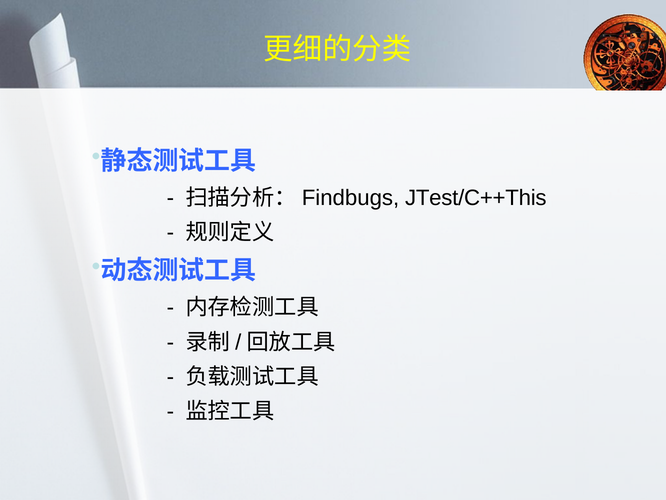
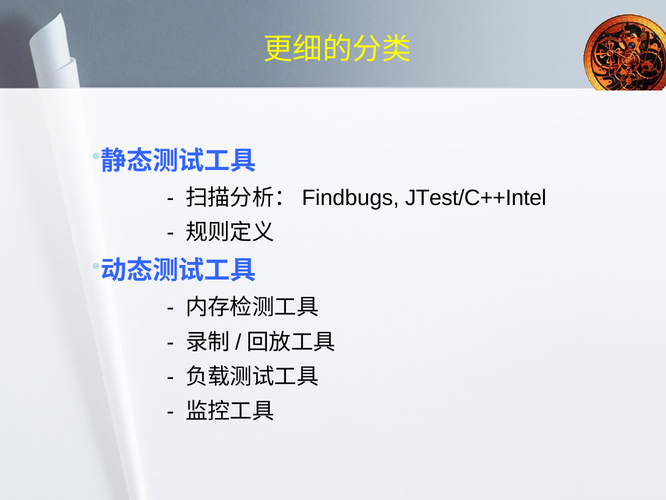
JTest/C++This: JTest/C++This -> JTest/C++Intel (476, 198)
